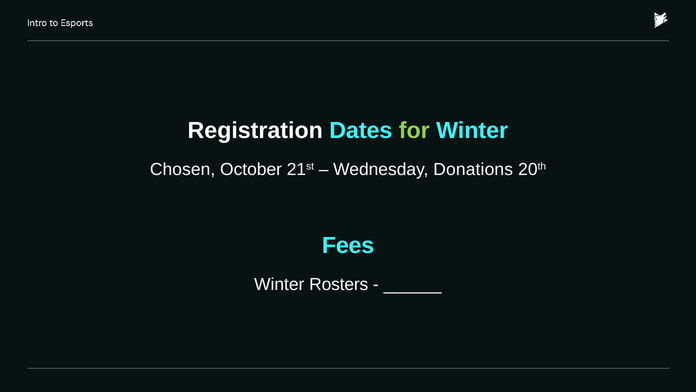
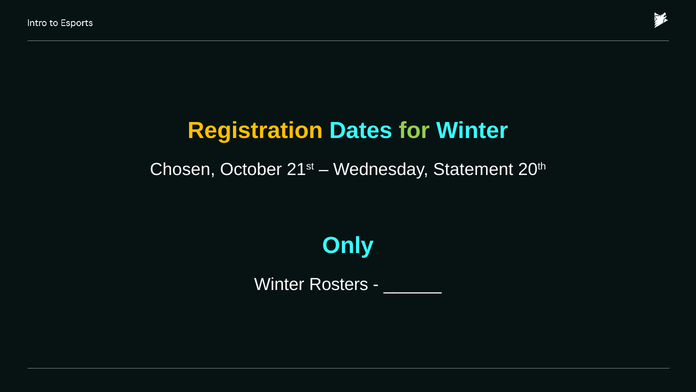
Registration colour: white -> yellow (255, 131)
Donations: Donations -> Statement (473, 169)
Fees: Fees -> Only (348, 245)
